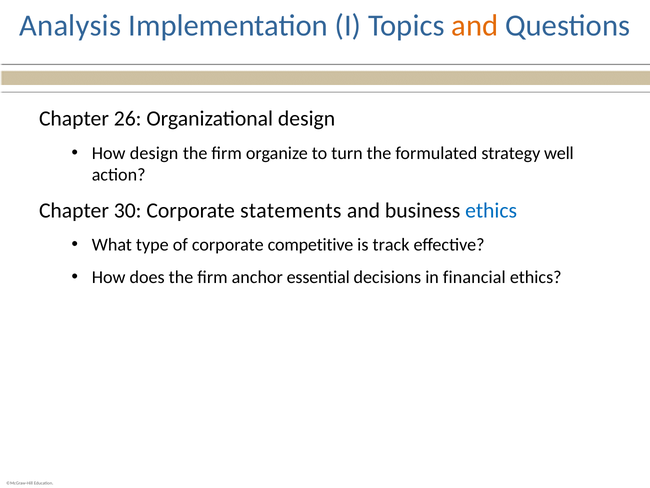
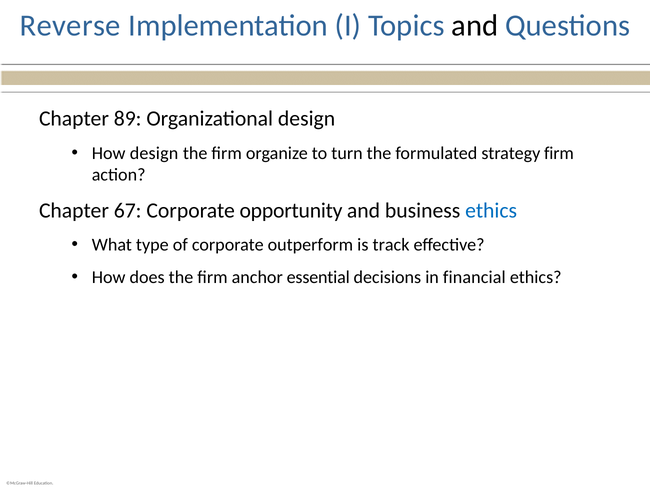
Analysis: Analysis -> Reverse (70, 26)
and colour: orange -> black (475, 26)
26: 26 -> 89 (128, 119)
strategy well: well -> firm (559, 153)
30: 30 -> 67 (128, 210)
statements: statements -> opportunity (291, 210)
competitive: competitive -> outperform (310, 245)
